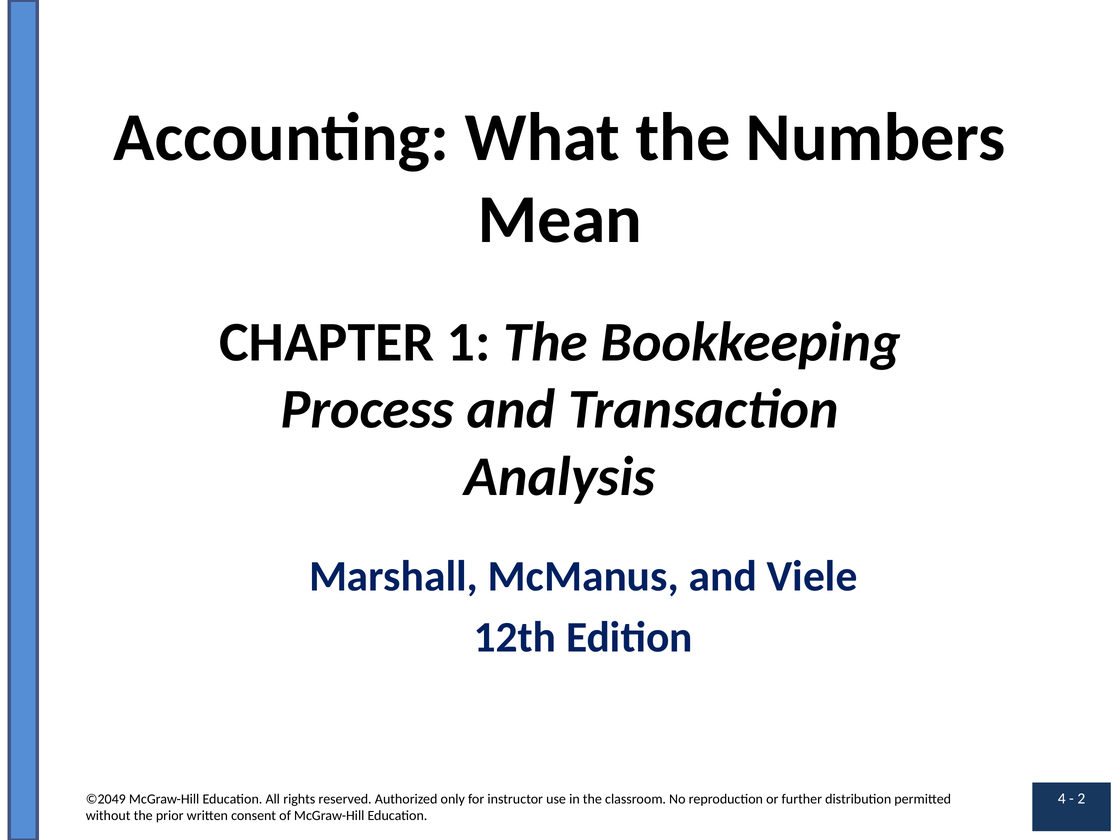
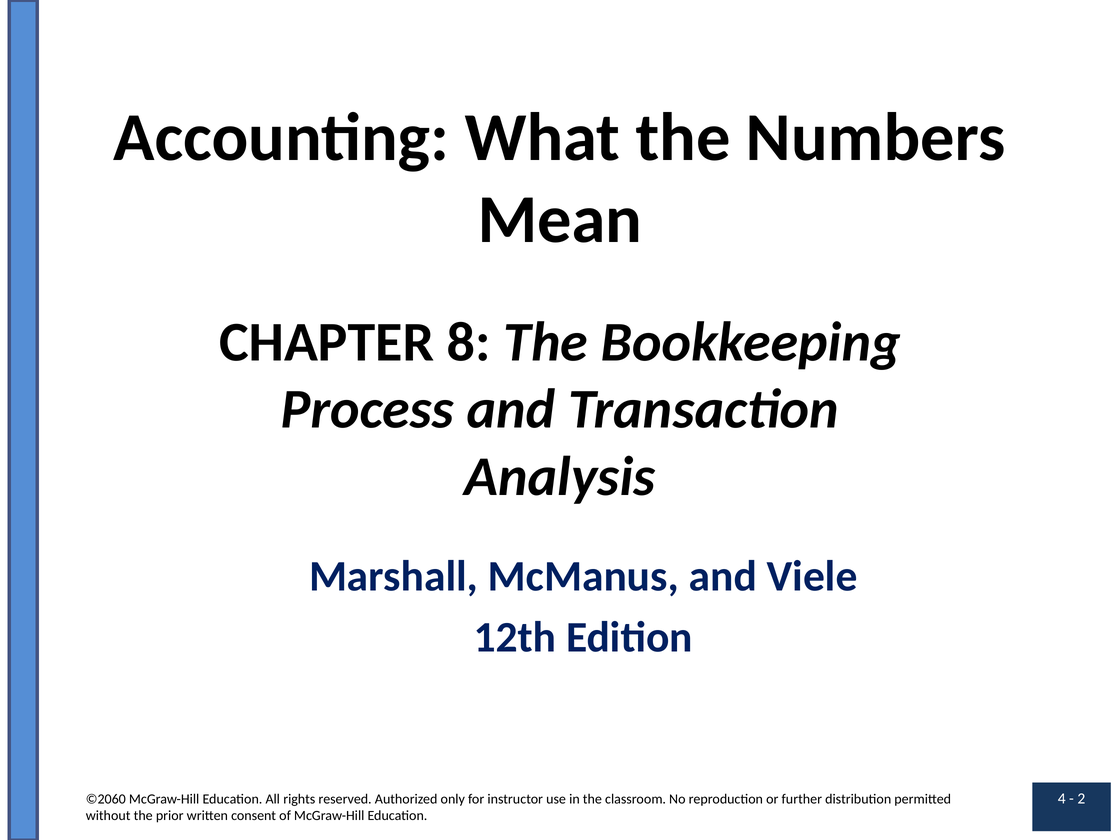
1: 1 -> 8 (469, 342)
©2049: ©2049 -> ©2060 (106, 799)
